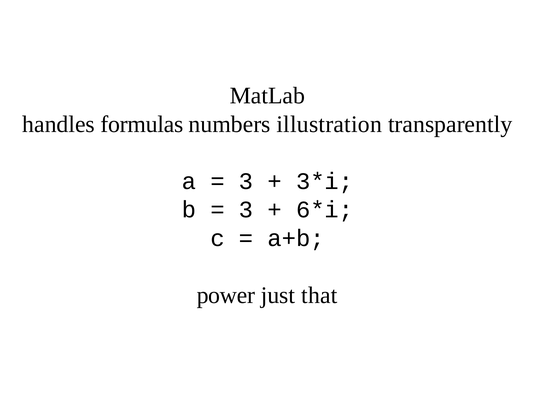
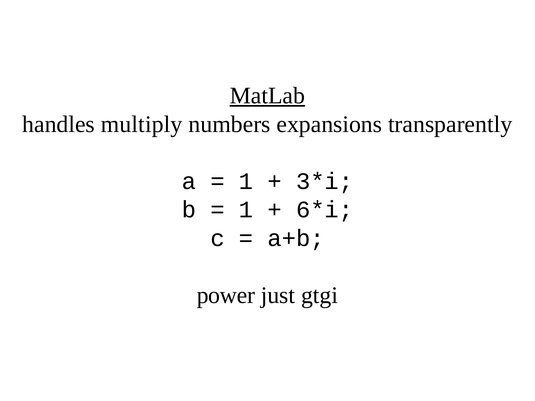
MatLab underline: none -> present (267, 96)
formulas: formulas -> multiply (142, 124)
illustration: illustration -> expansions (329, 124)
3: 3 -> 1 (246, 181)
3: 3 -> 1 (246, 210)
that: that -> gtgi (320, 295)
